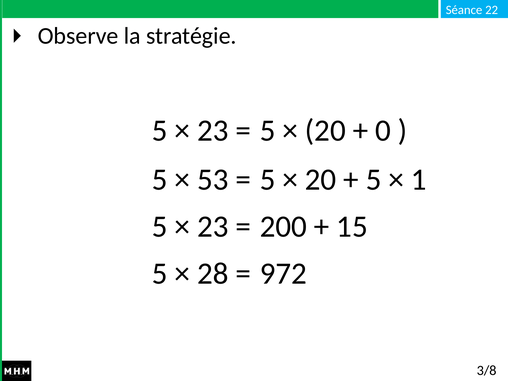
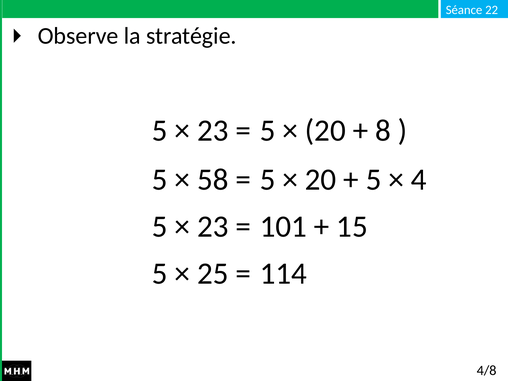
0: 0 -> 8 (383, 130)
53: 53 -> 58 (213, 179)
1: 1 -> 4 (419, 179)
200: 200 -> 101 (283, 227)
28: 28 -> 25 (213, 274)
972: 972 -> 114 (283, 274)
3/8: 3/8 -> 4/8 (487, 371)
